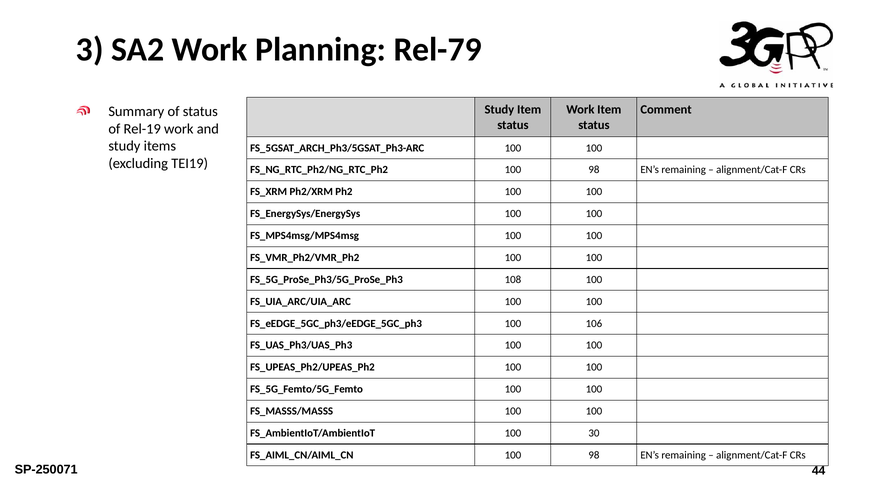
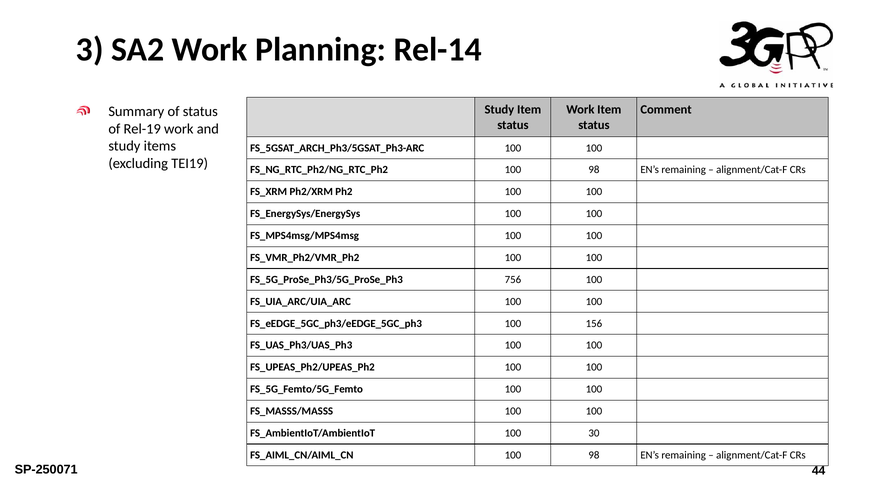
Rel-79: Rel-79 -> Rel-14 (438, 49)
108: 108 -> 756 (513, 279)
106: 106 -> 156 (594, 323)
